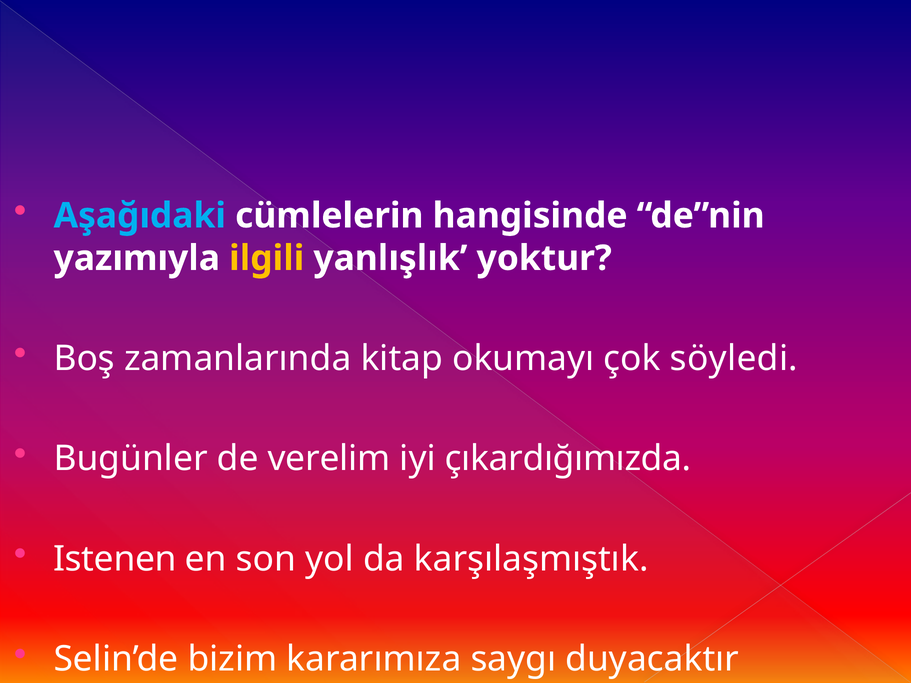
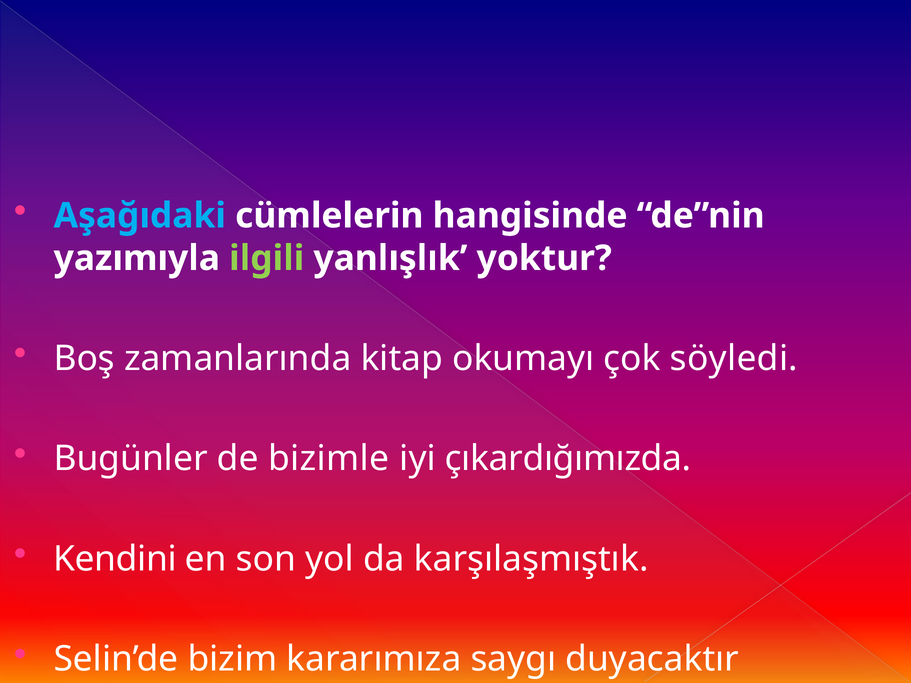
ilgili colour: yellow -> light green (267, 258)
verelim: verelim -> bizimle (329, 459)
Istenen: Istenen -> Kendini (115, 559)
